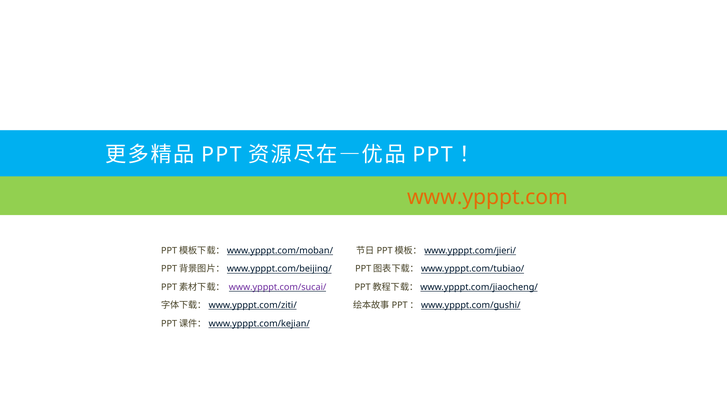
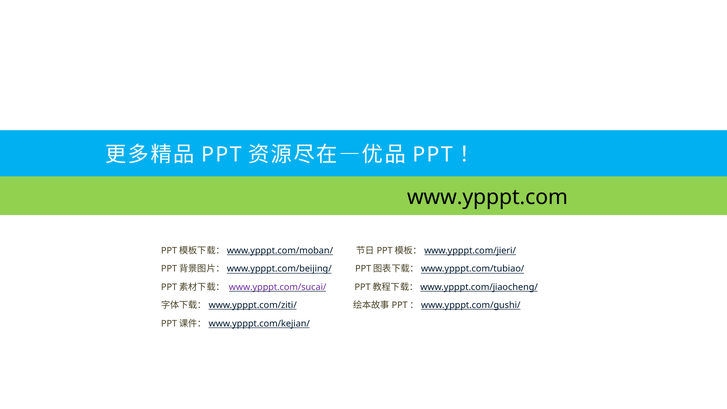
www.ypppt.com colour: orange -> black (487, 197)
